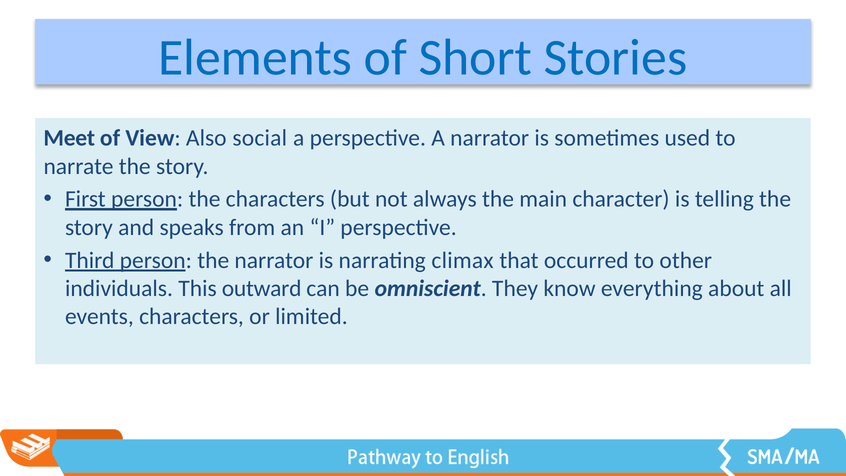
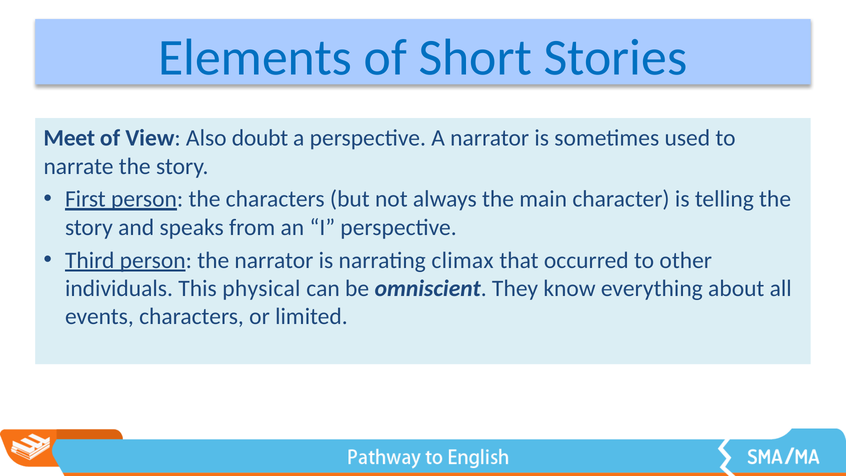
social: social -> doubt (260, 138)
outward: outward -> physical (261, 288)
